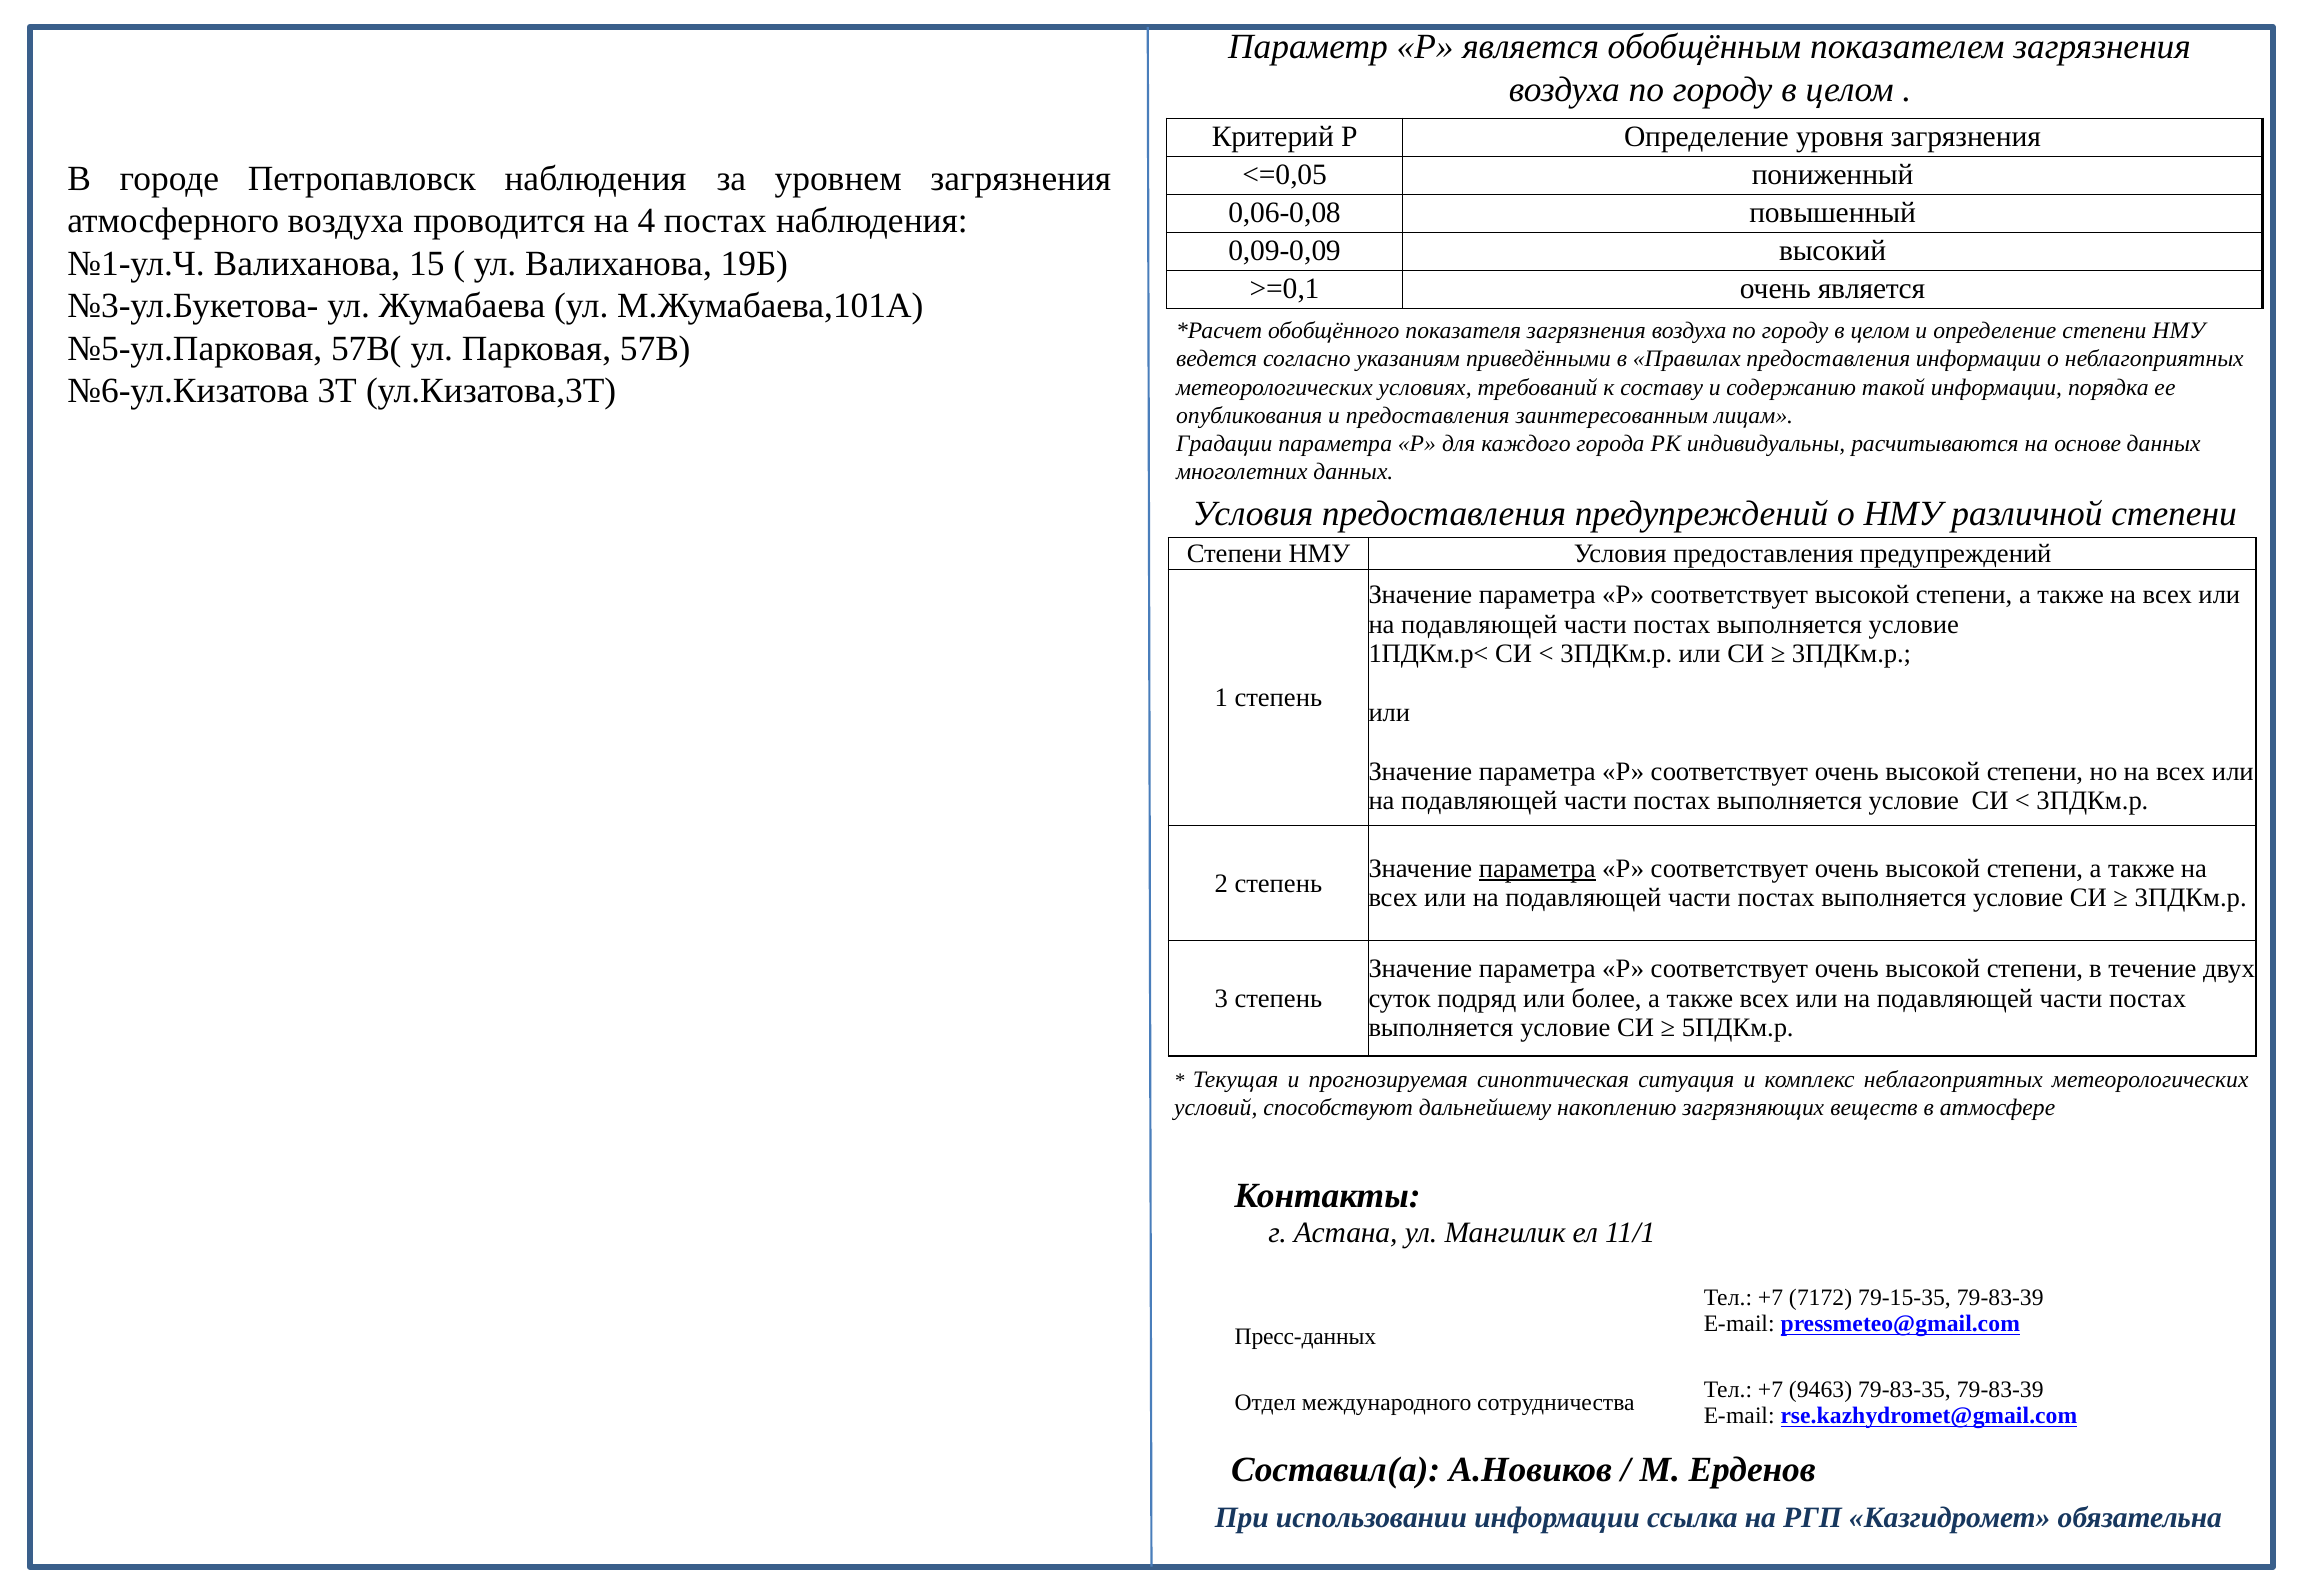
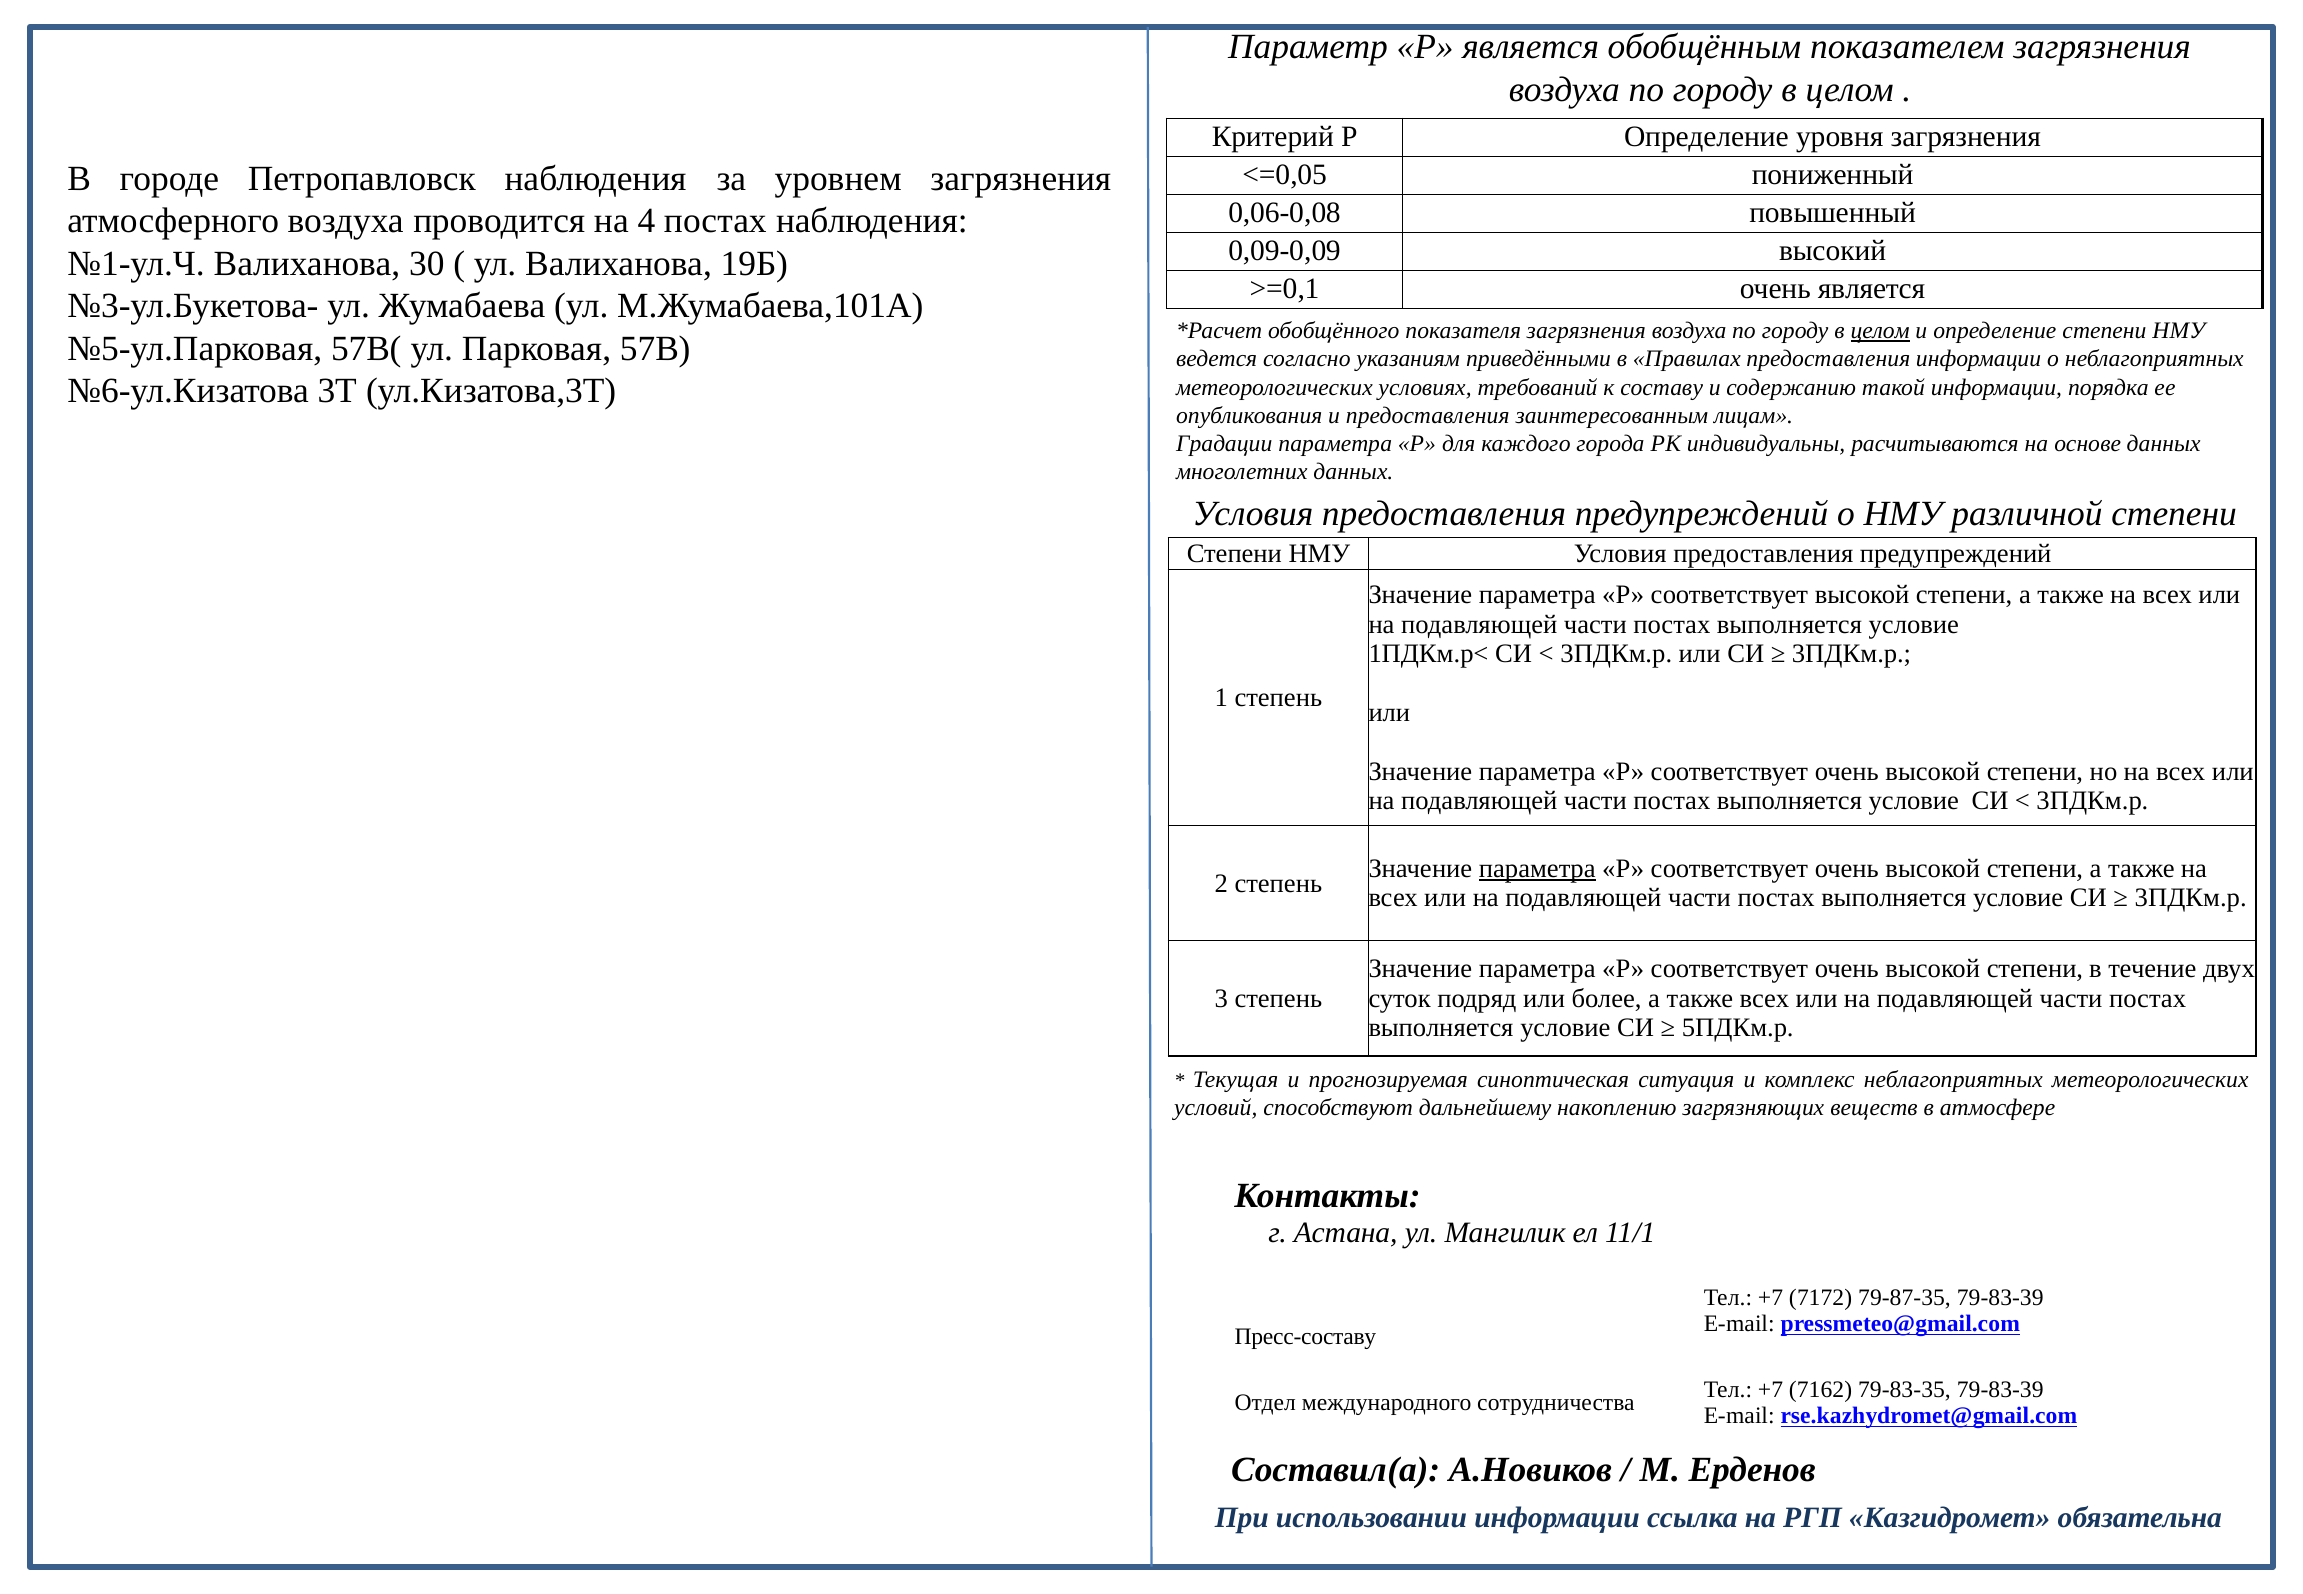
15: 15 -> 30 (427, 263)
целом underline: none -> present (1880, 331)
79-15-35: 79-15-35 -> 79-87-35 (1905, 1298)
Пресс-данных: Пресс-данных -> Пресс-составу (1305, 1337)
9463: 9463 -> 7162 (1821, 1390)
